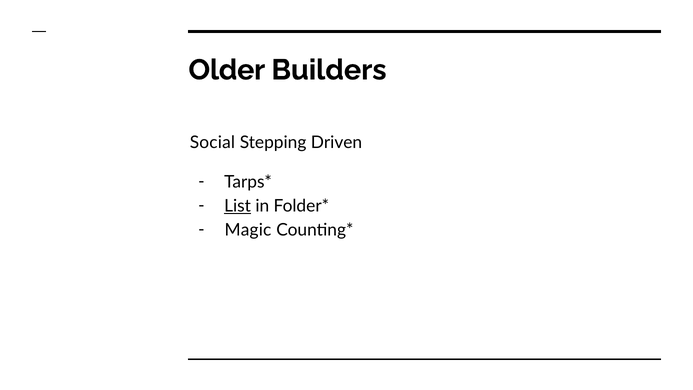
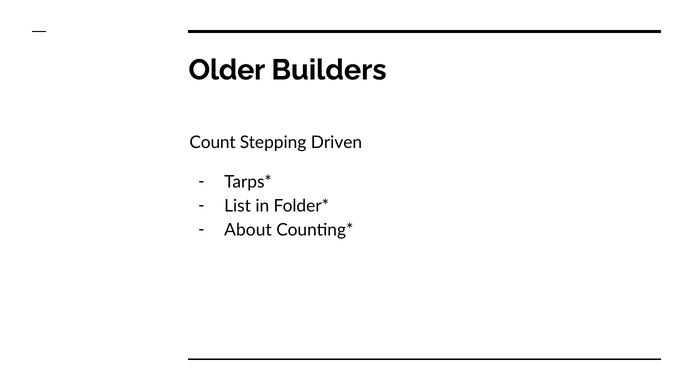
Social: Social -> Count (213, 143)
List underline: present -> none (238, 206)
Magic: Magic -> About (248, 230)
